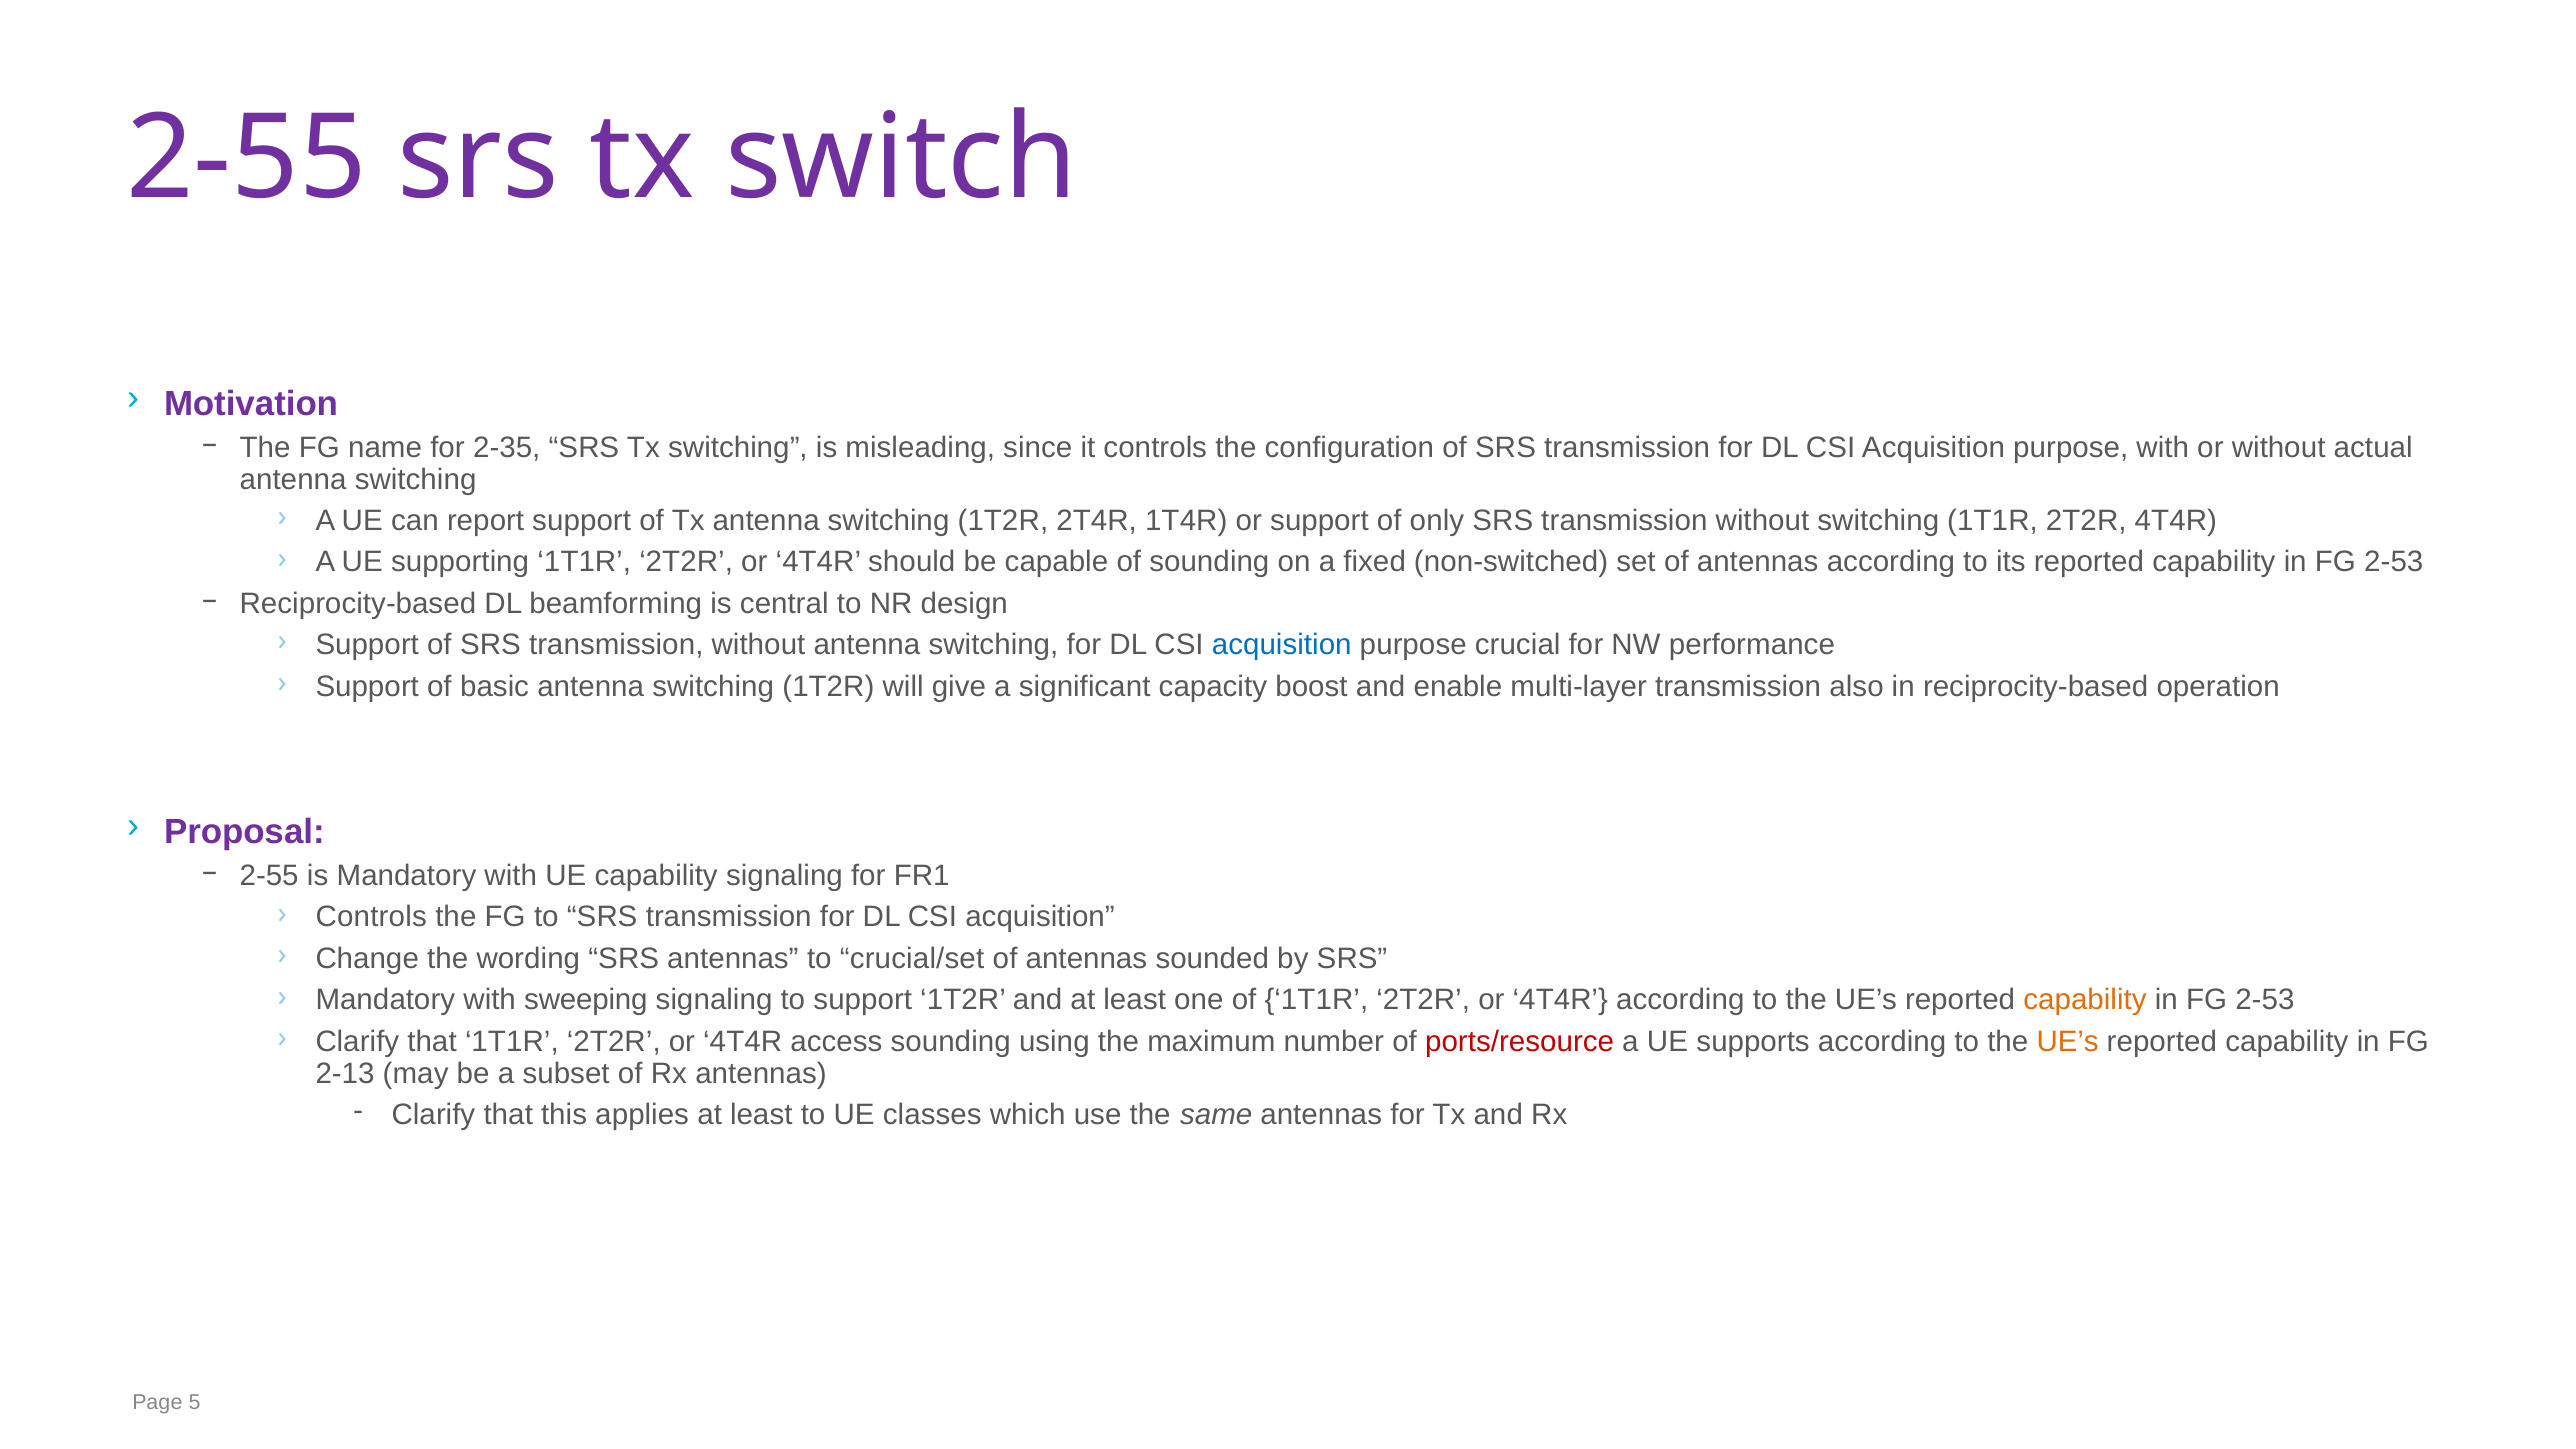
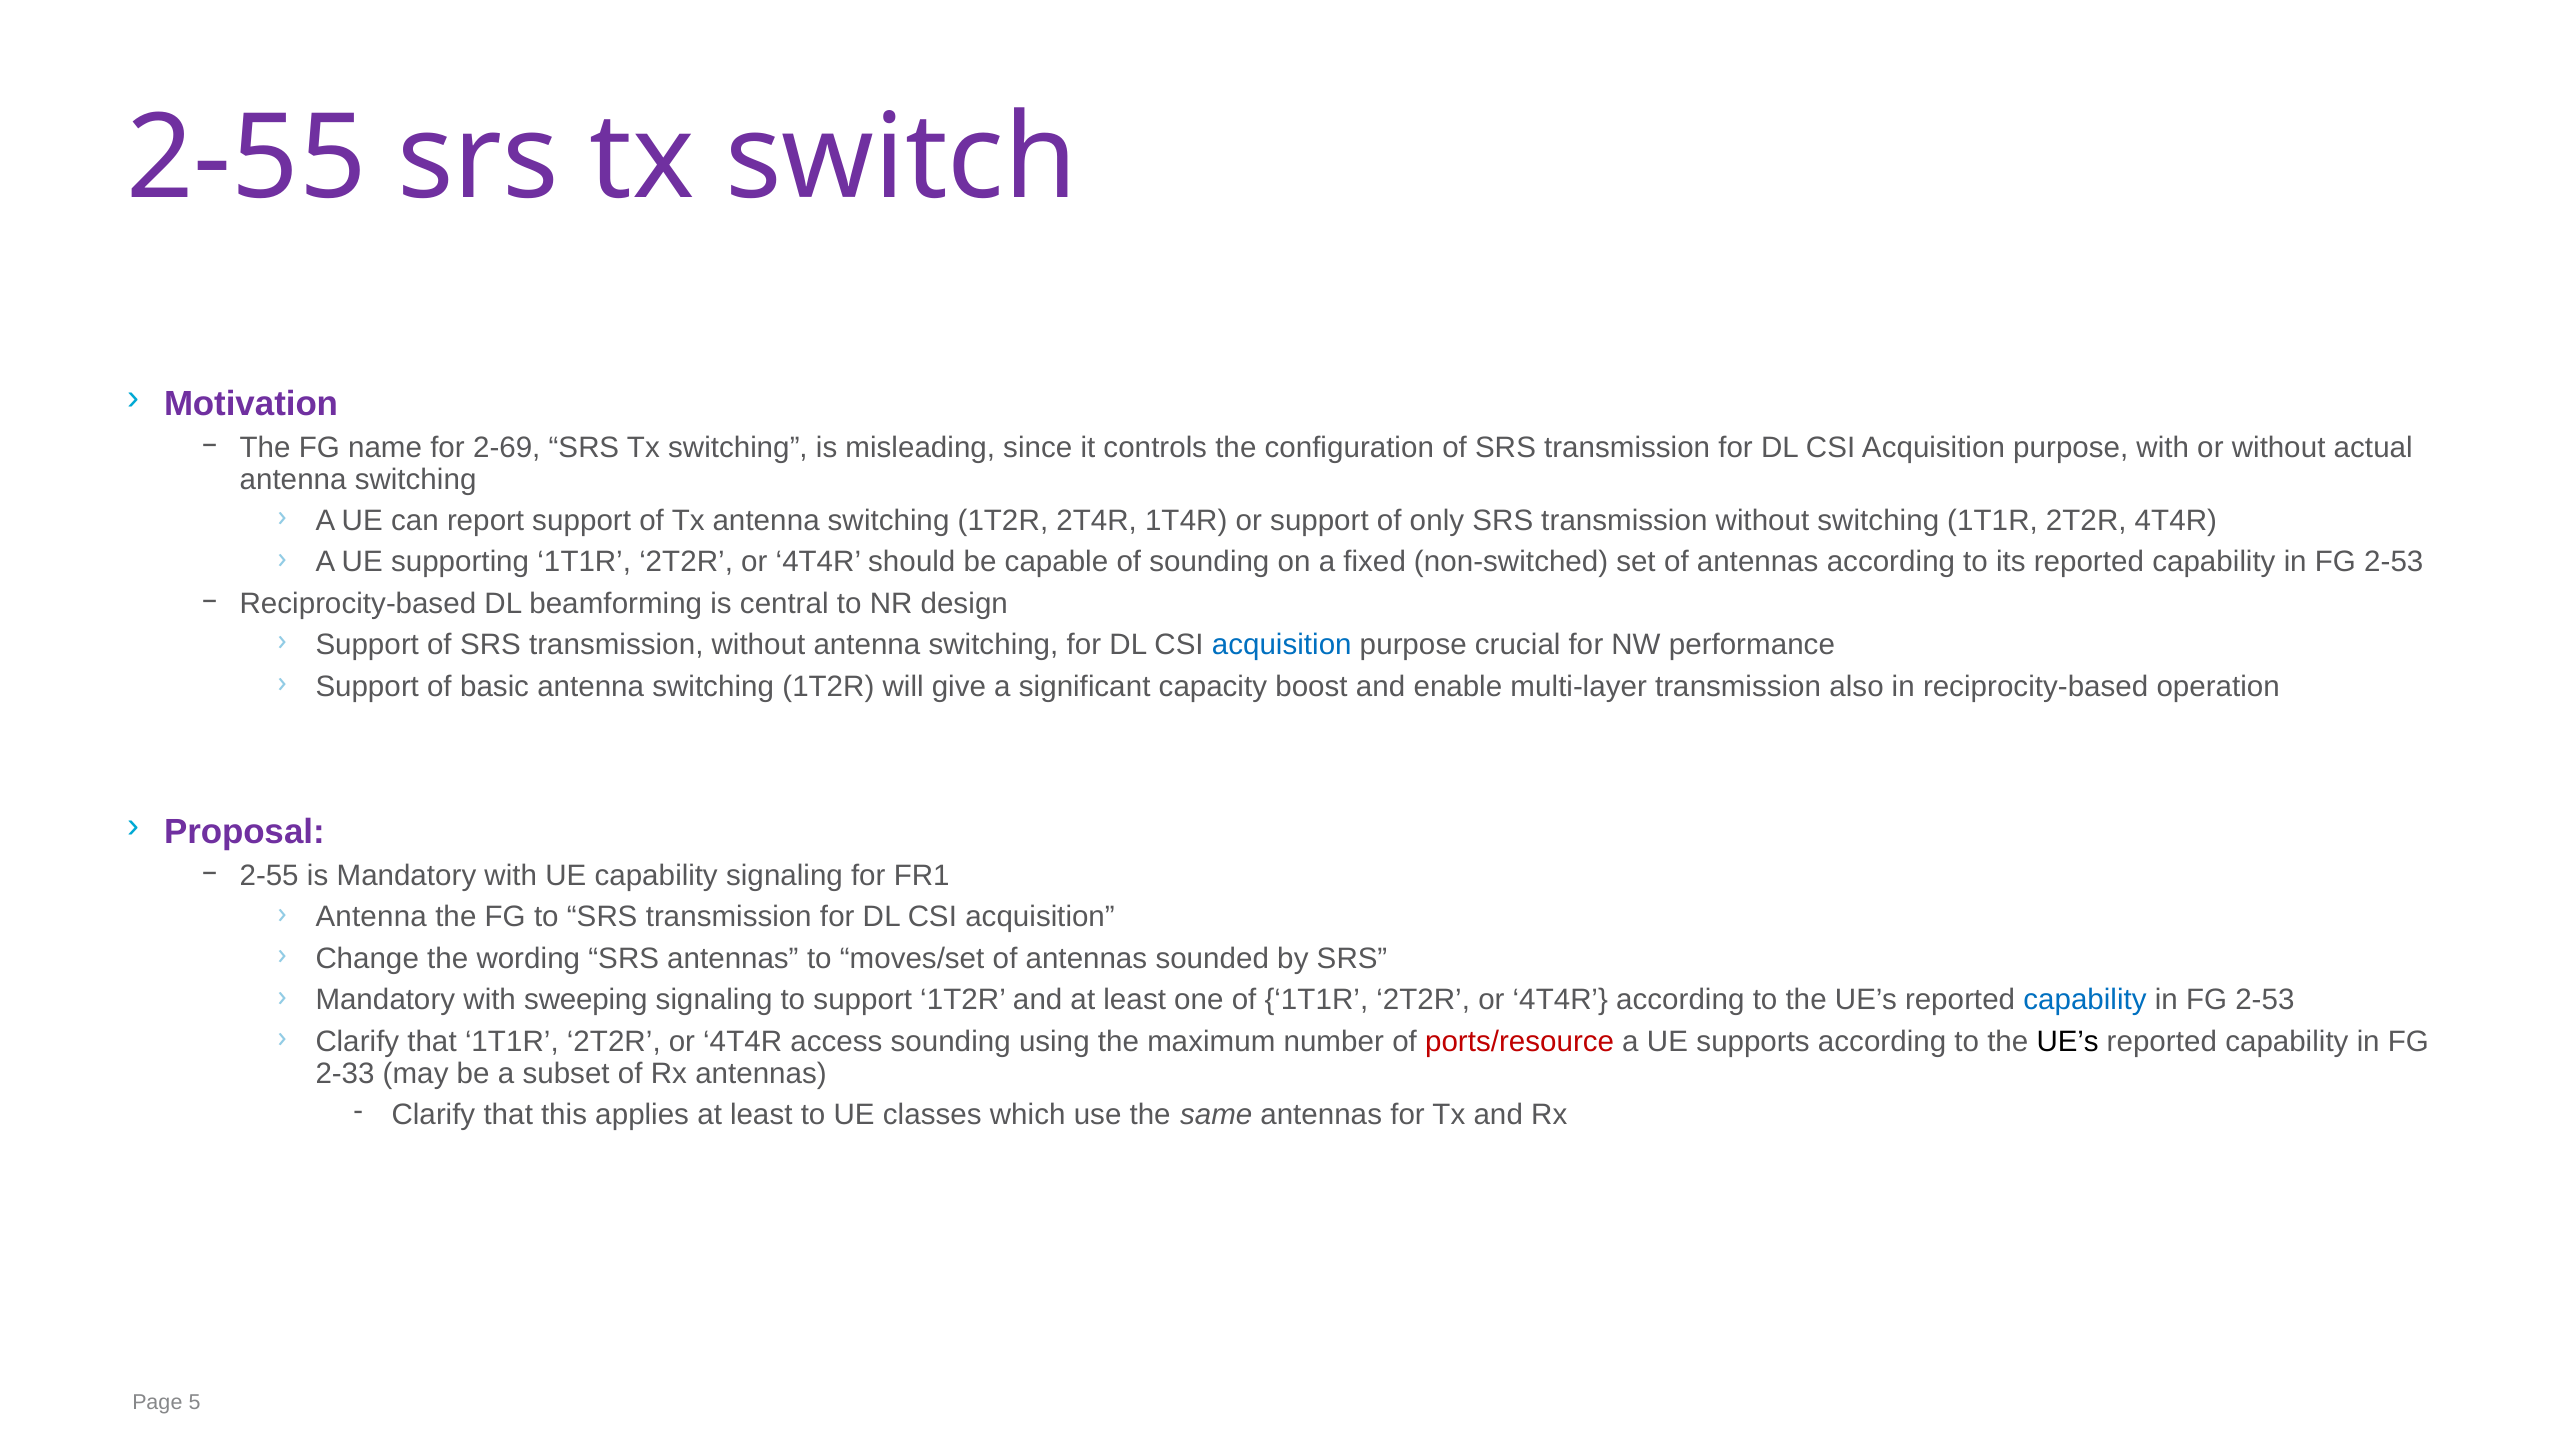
2-35: 2-35 -> 2-69 (507, 447)
Controls: Controls -> Antenna (371, 917)
crucial/set: crucial/set -> moves/set (912, 959)
capability colour: orange -> blue (2085, 1000)
UE’s colour: orange -> black (2068, 1042)
2-13: 2-13 -> 2-33 (345, 1073)
